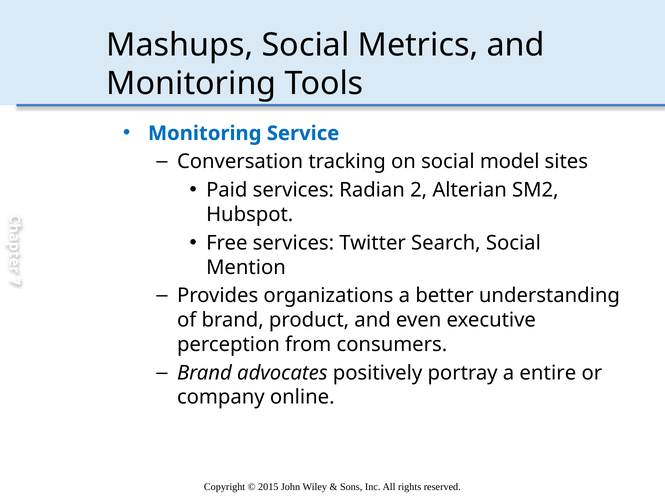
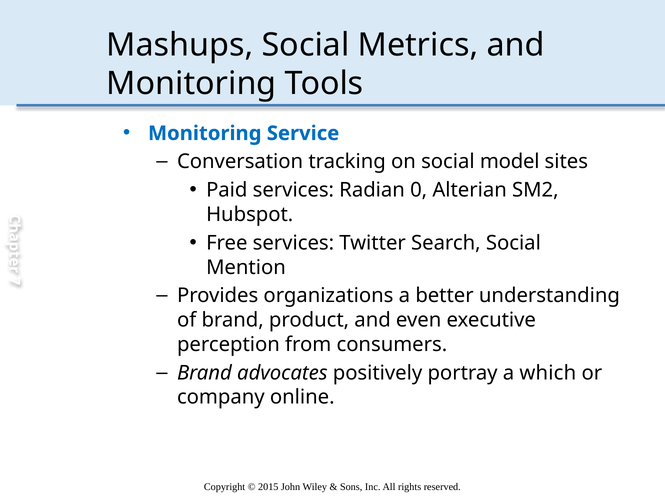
2: 2 -> 0 (419, 190)
entire: entire -> which (548, 373)
